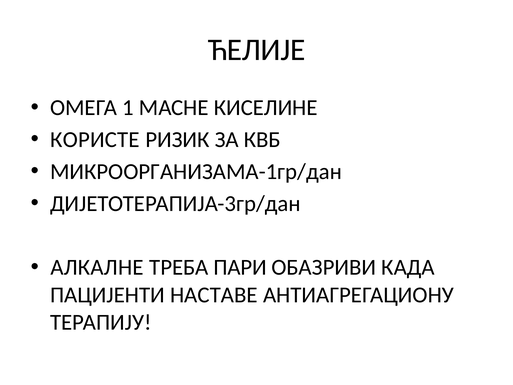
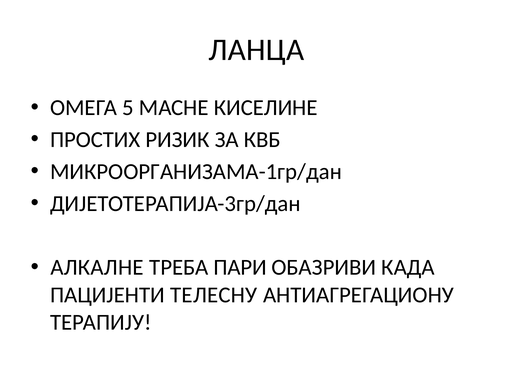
ЋЕЛИЈЕ: ЋЕЛИЈЕ -> ЛАНЦА (256, 50)
1: 1 -> 5 (128, 108)
КОРИСТЕ: КОРИСТЕ -> ПРОСТИХ (95, 140)
НАСТАВЕ: НАСТАВЕ -> ТЕЛЕСНУ (214, 295)
